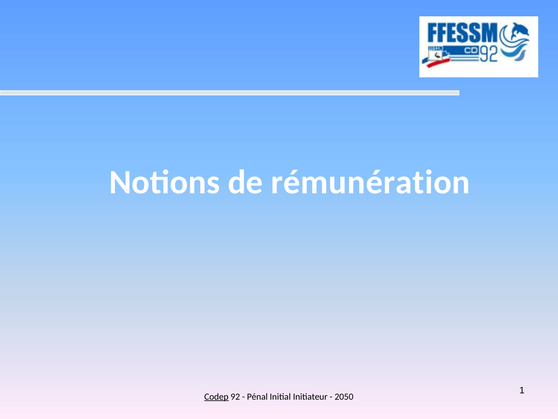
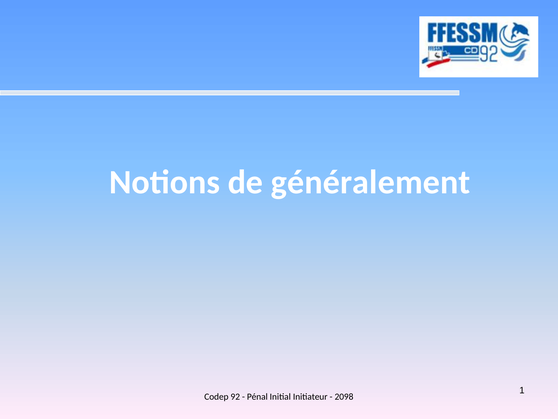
rémunération: rémunération -> généralement (371, 182)
Codep underline: present -> none (216, 396)
2050: 2050 -> 2098 (344, 396)
